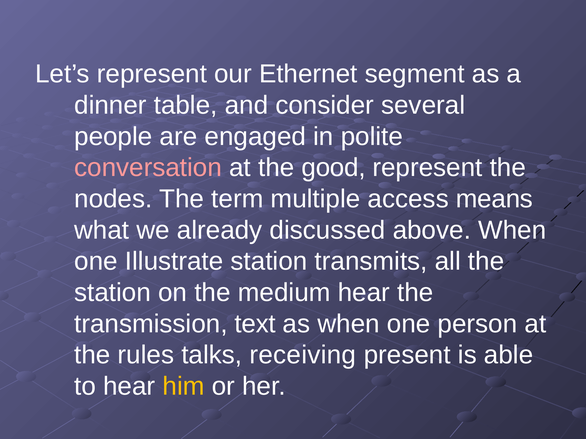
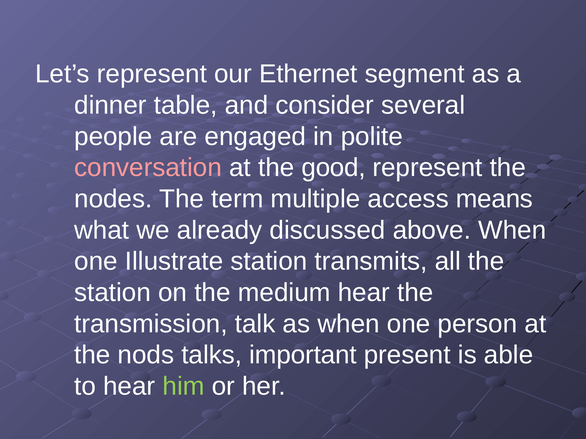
text: text -> talk (255, 324)
rules: rules -> nods (146, 355)
receiving: receiving -> important (303, 355)
him colour: yellow -> light green (184, 387)
